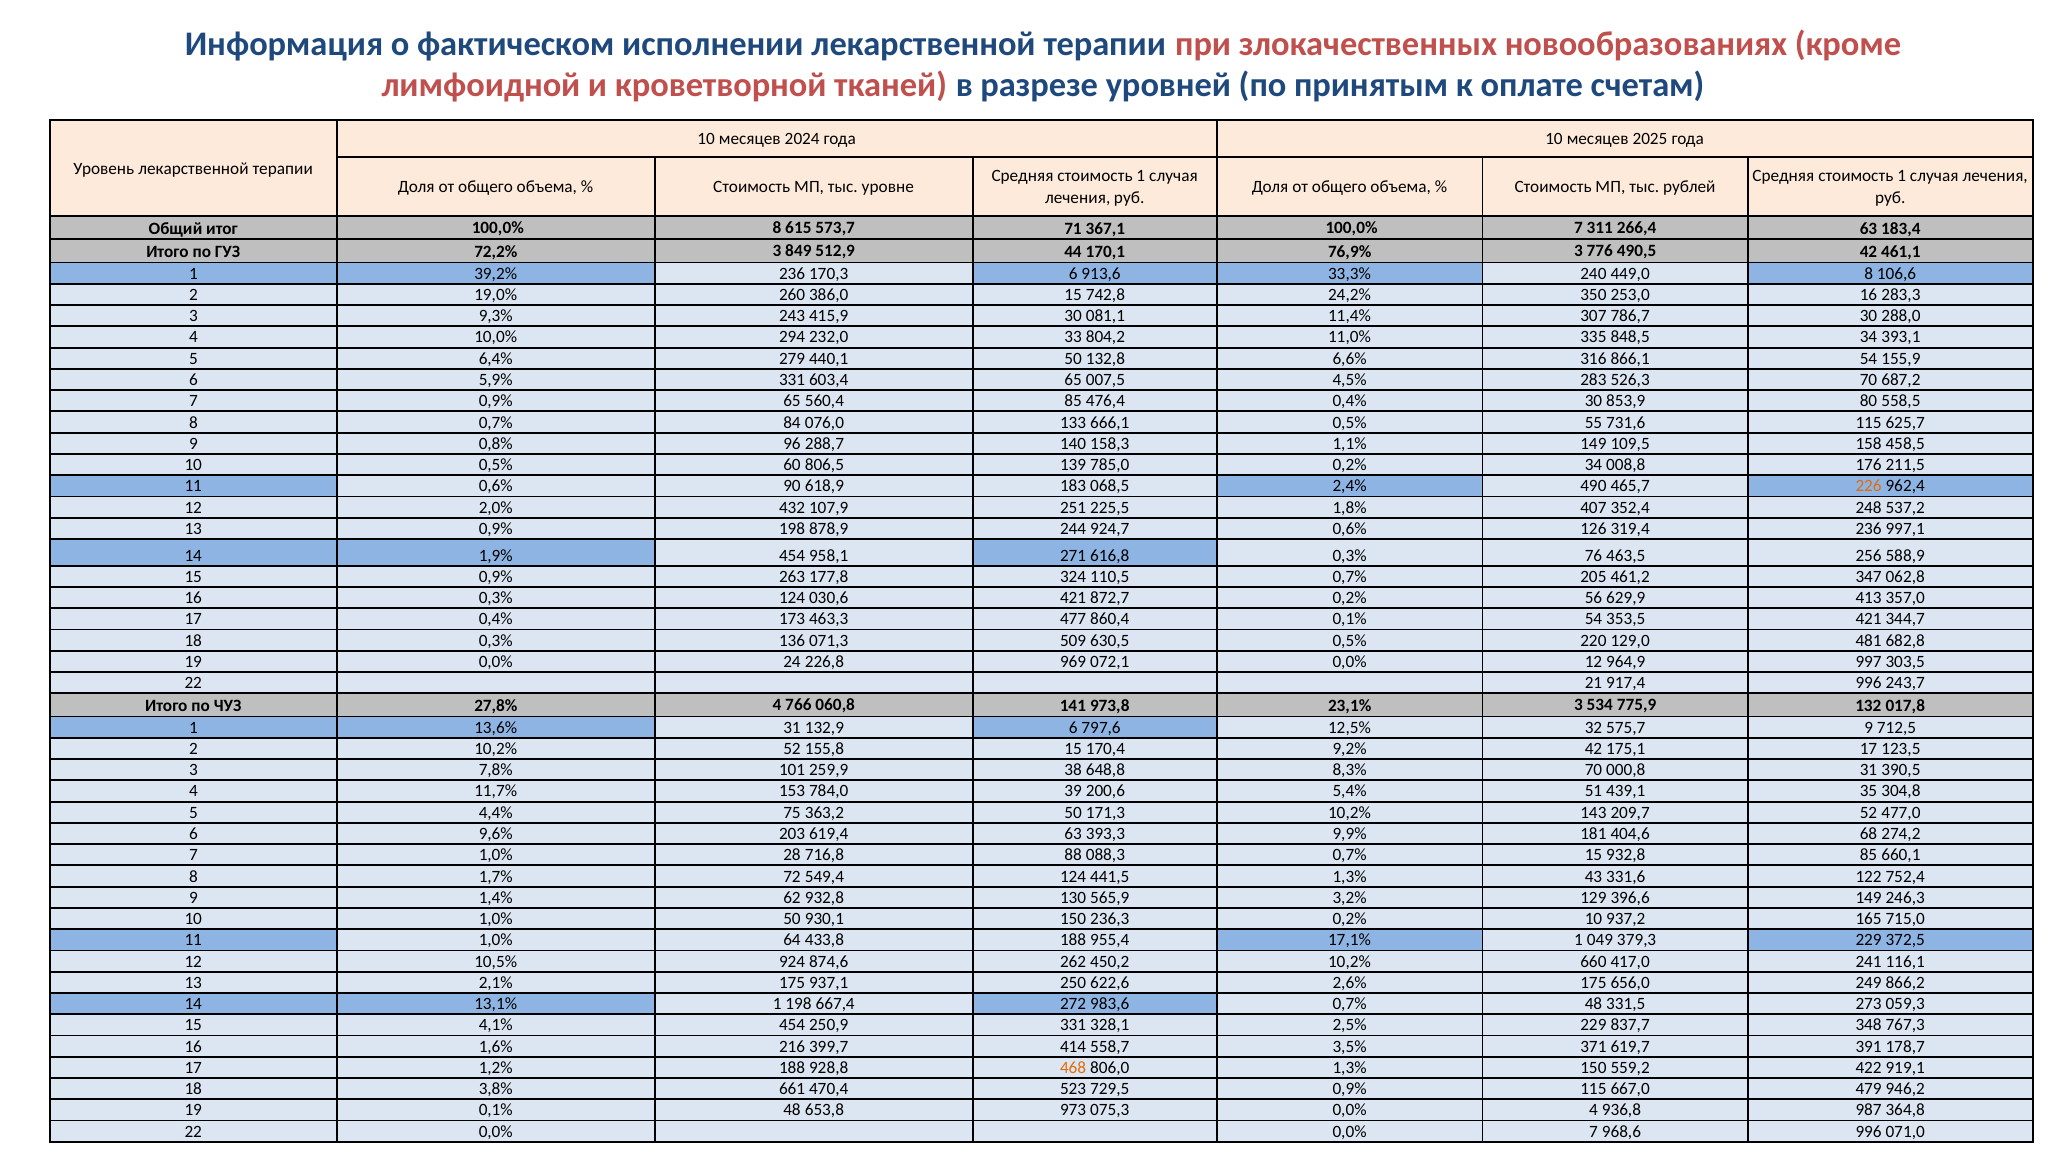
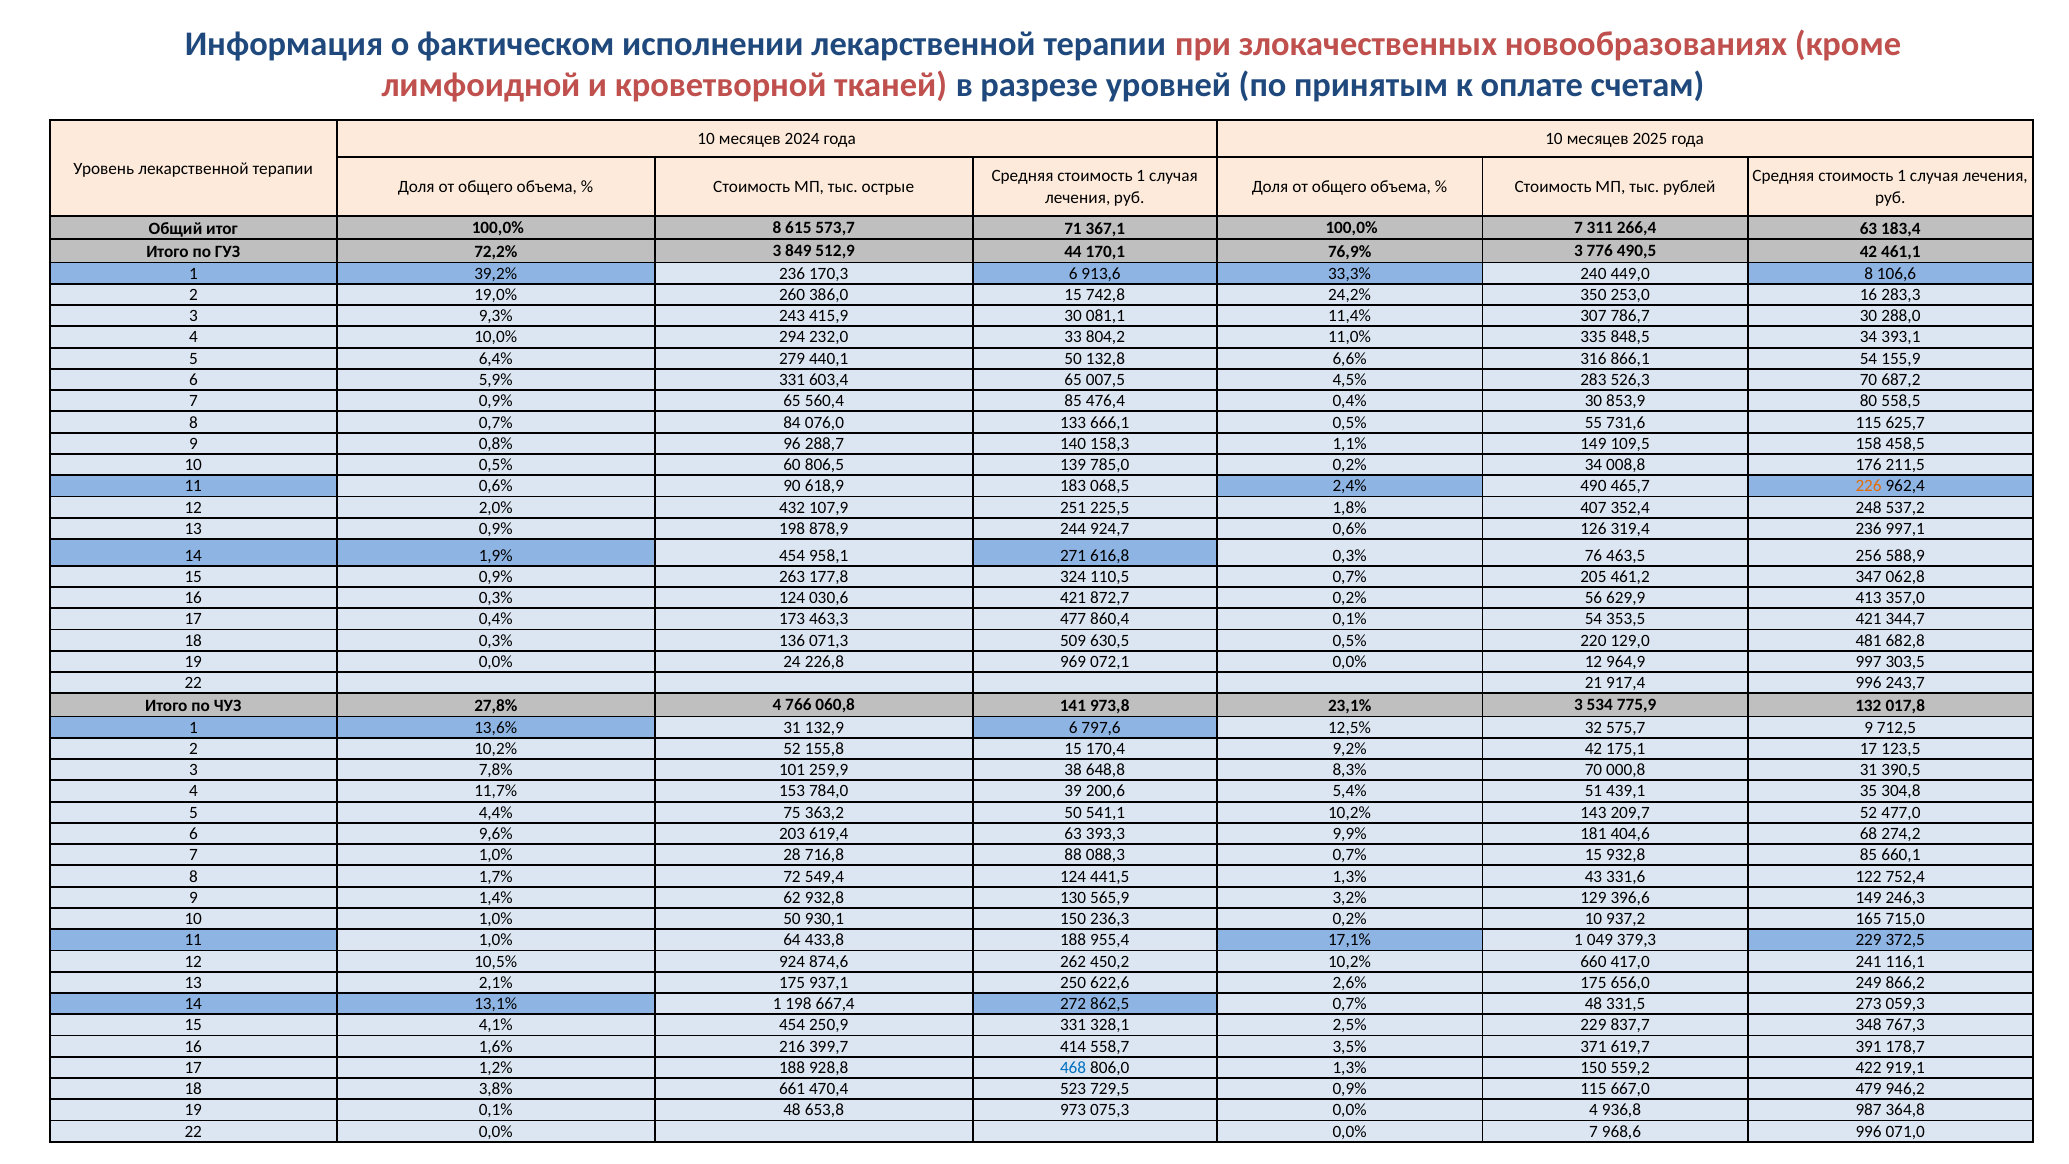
уровне: уровне -> острые (888, 187)
171,3: 171,3 -> 541,1 (1105, 812)
983,6: 983,6 -> 862,5 (1110, 1004)
468 colour: orange -> blue (1073, 1068)
